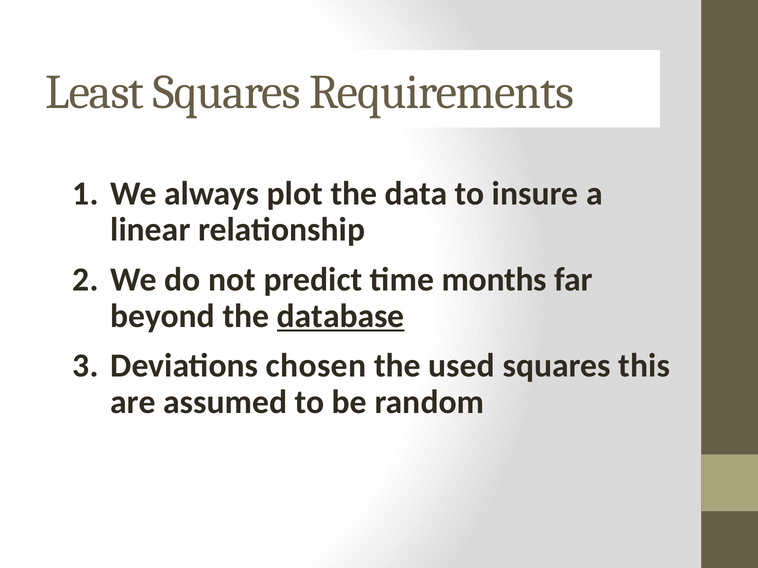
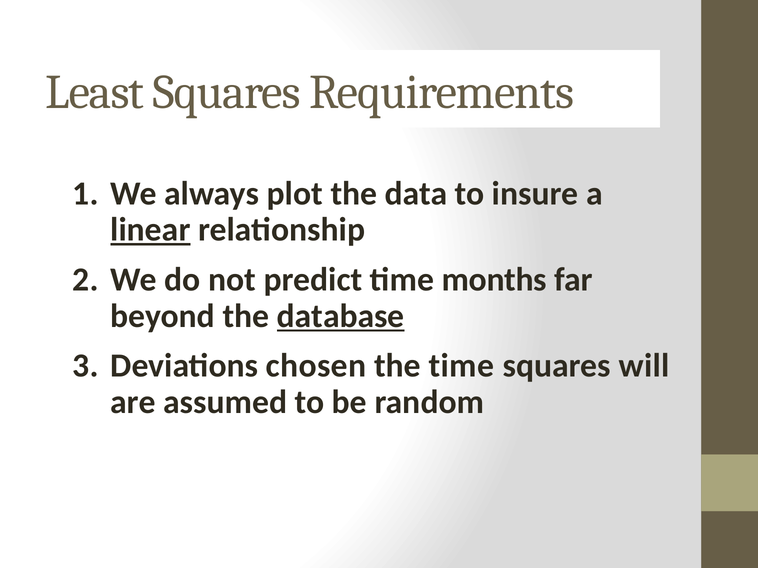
linear underline: none -> present (150, 230)
the used: used -> time (462, 366)
this: this -> will (644, 366)
